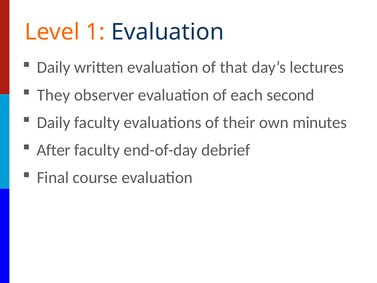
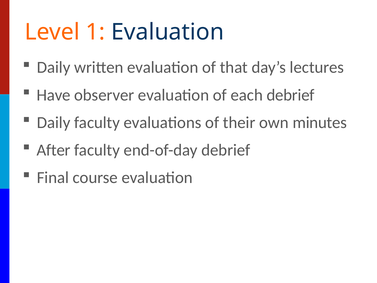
They: They -> Have (54, 95)
each second: second -> debrief (291, 95)
